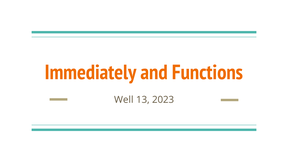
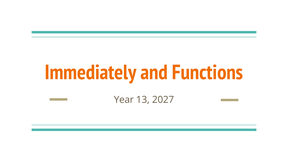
Well: Well -> Year (124, 100)
2023: 2023 -> 2027 (163, 100)
